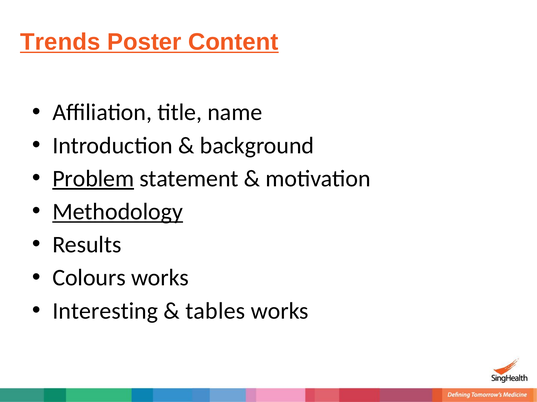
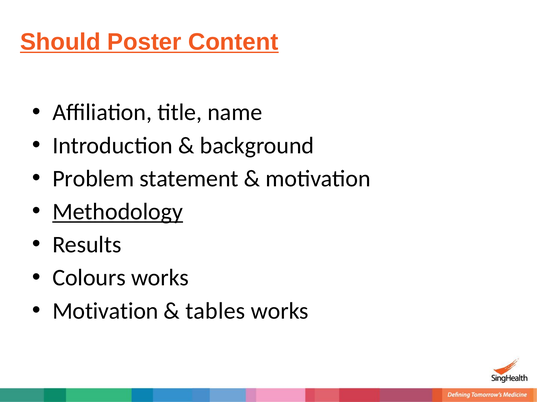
Trends: Trends -> Should (60, 42)
Problem underline: present -> none (93, 179)
Interesting: Interesting -> Motivation (105, 311)
